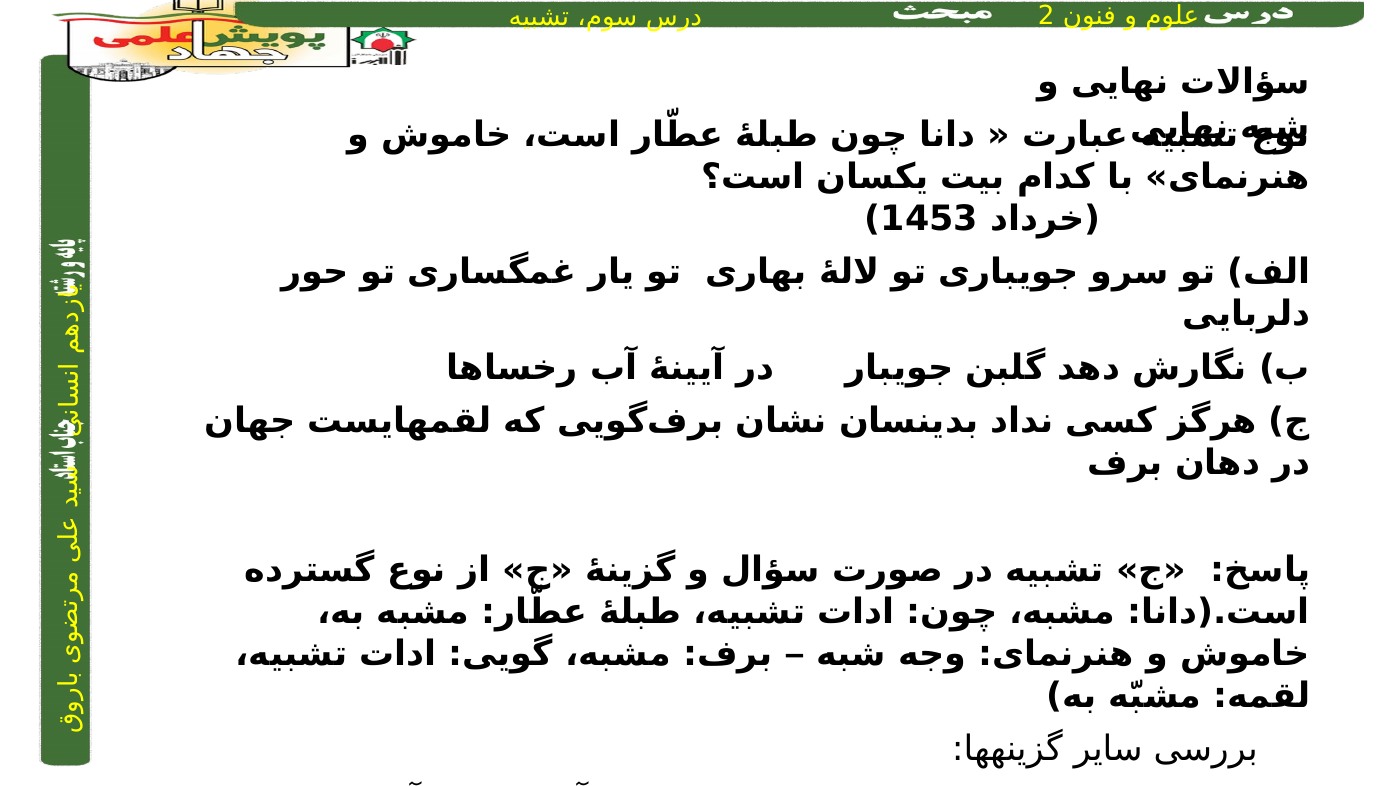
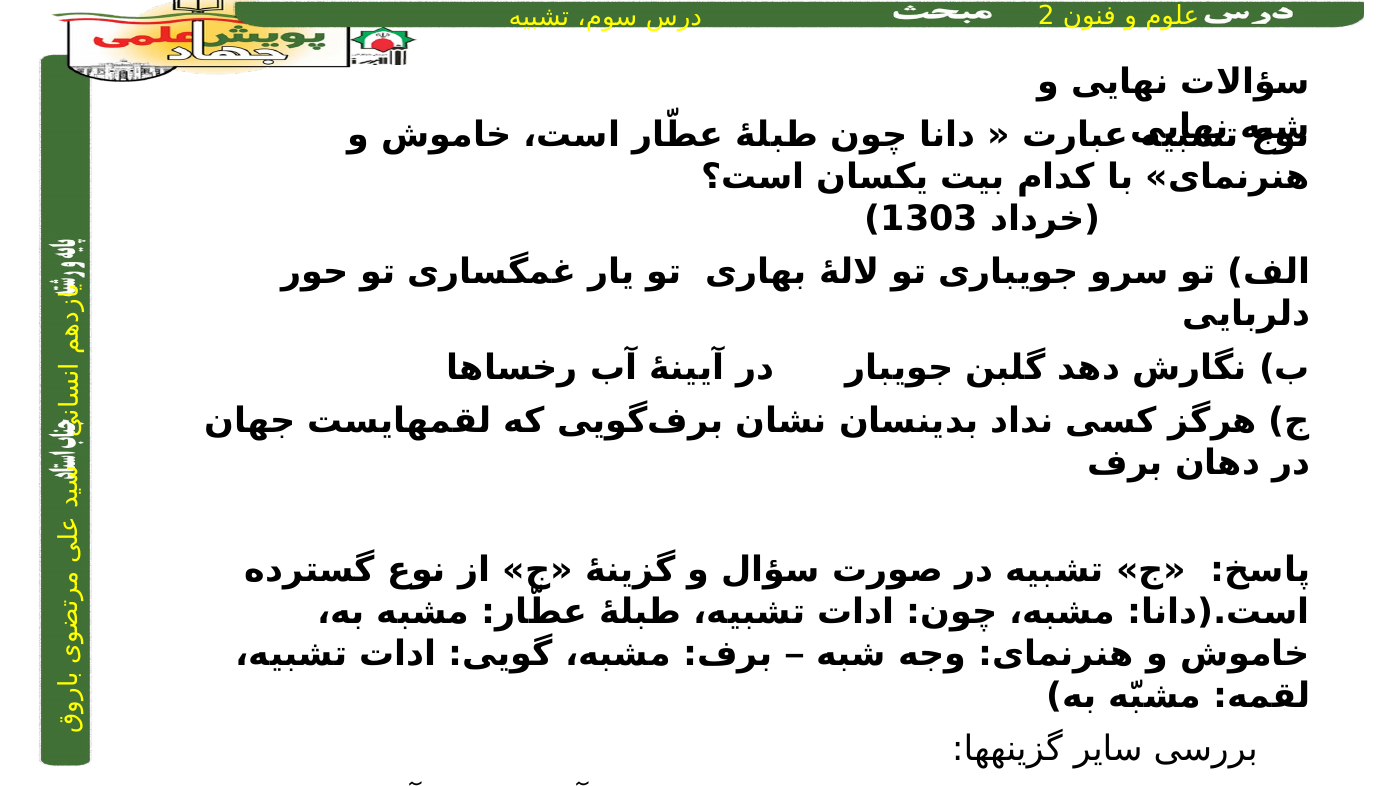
1453: 1453 -> 1303 (929, 218)
